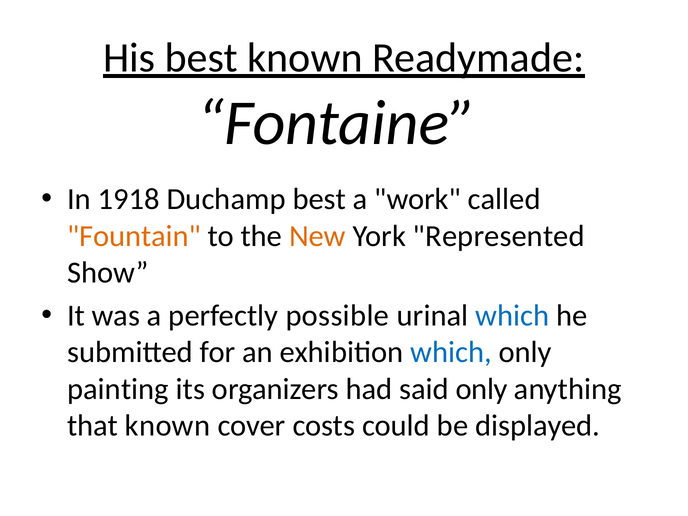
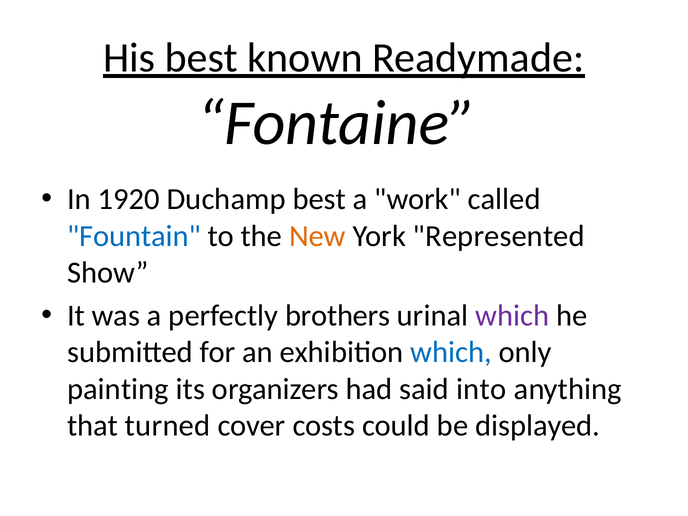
1918: 1918 -> 1920 (129, 199)
Fountain colour: orange -> blue (134, 236)
possible: possible -> brothers (338, 316)
which colour: blue -> purple (512, 316)
said only: only -> into (481, 389)
that known: known -> turned (168, 426)
